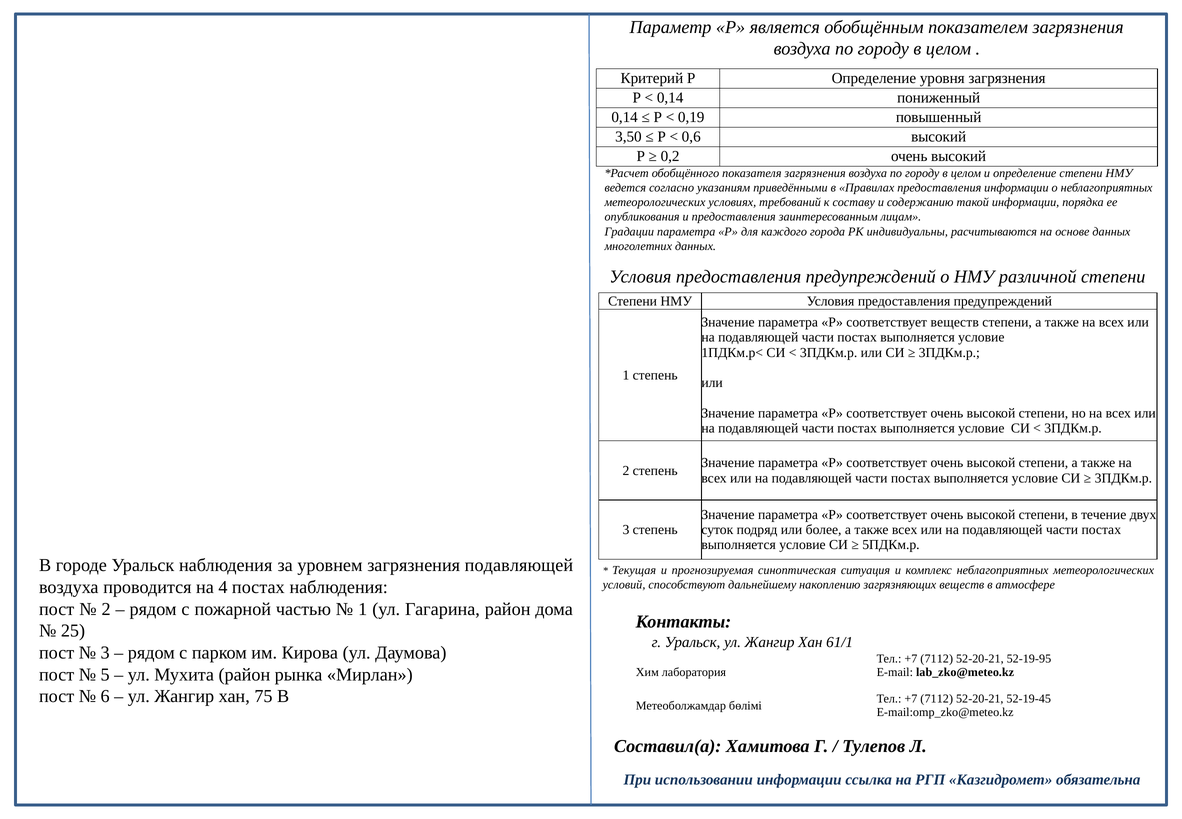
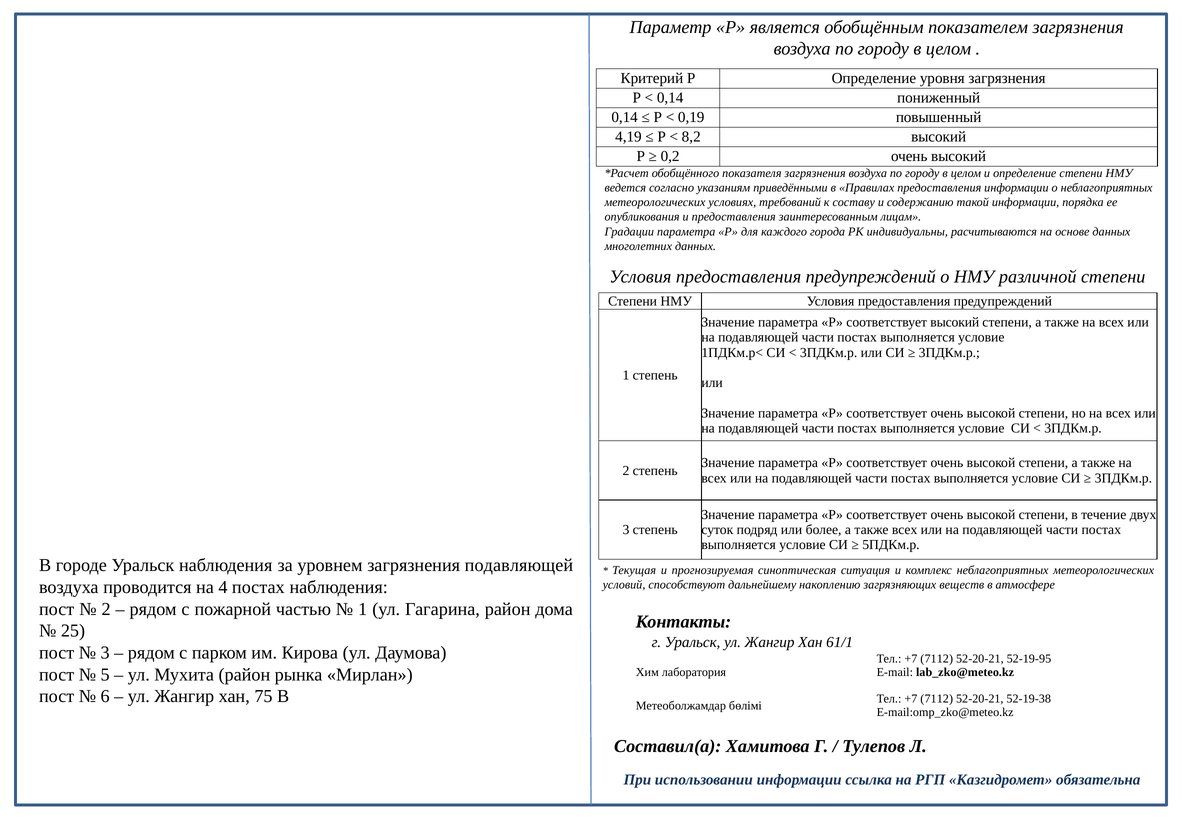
3,50: 3,50 -> 4,19 (628, 137)
0,6: 0,6 -> 8,2 (691, 137)
соответствует веществ: веществ -> высокий (955, 322)
52-19-45: 52-19-45 -> 52-19-38 (1029, 698)
